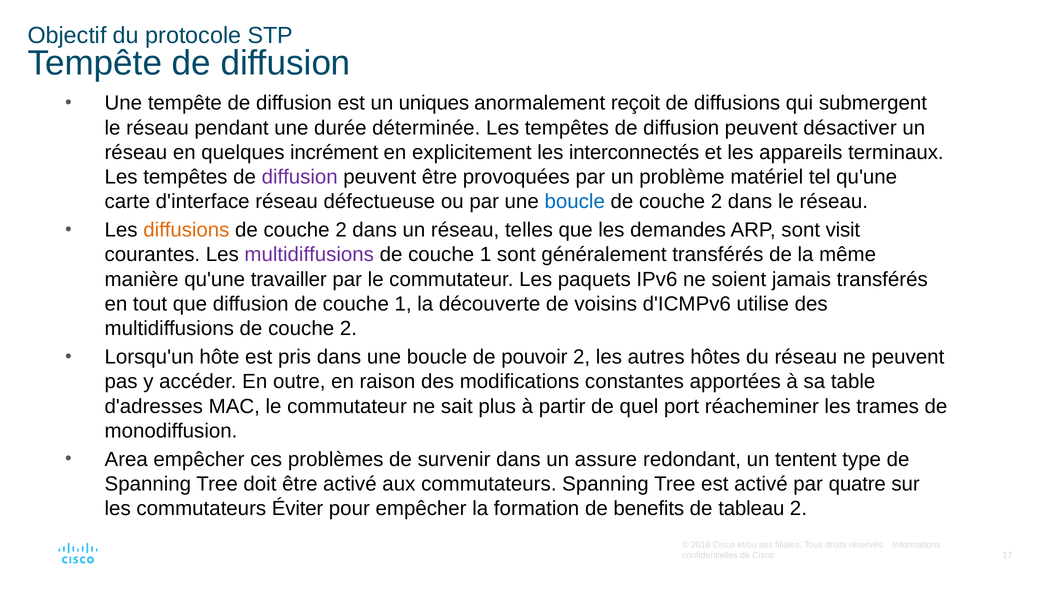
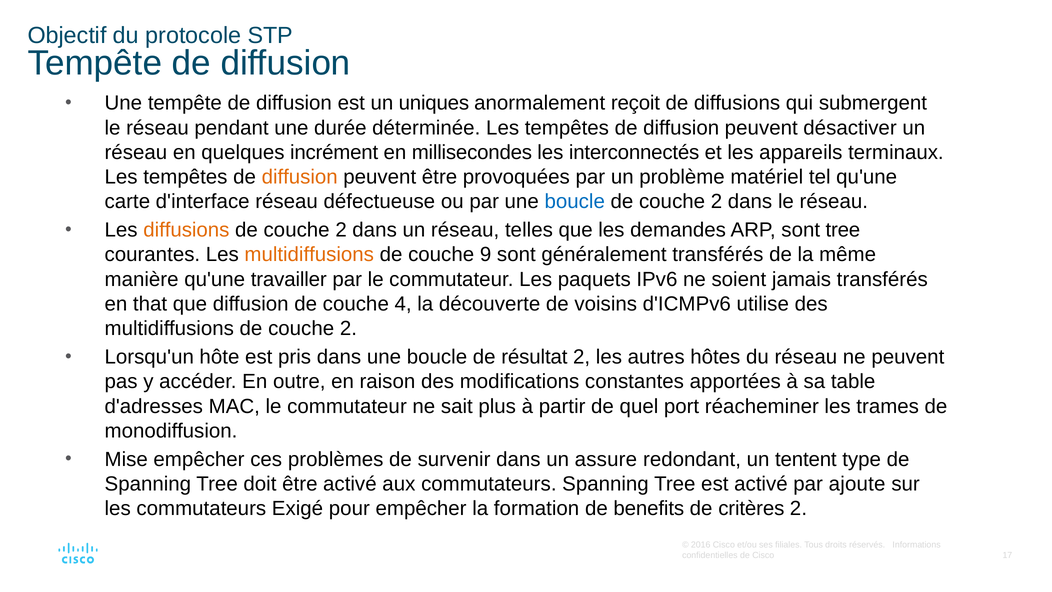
explicitement: explicitement -> millisecondes (472, 152)
diffusion colour: purple -> orange (300, 177)
sont visit: visit -> tree (843, 230)
multidiffusions colour: purple -> orange (309, 255)
1: 1 -> 9 (486, 255)
tout: tout -> that (150, 304)
diffusion de couche 1: 1 -> 4 (403, 304)
pouvoir: pouvoir -> résultat (534, 357)
Area: Area -> Mise (126, 459)
quatre: quatre -> ajoute (857, 484)
Éviter: Éviter -> Exigé (297, 508)
tableau: tableau -> critères (751, 508)
